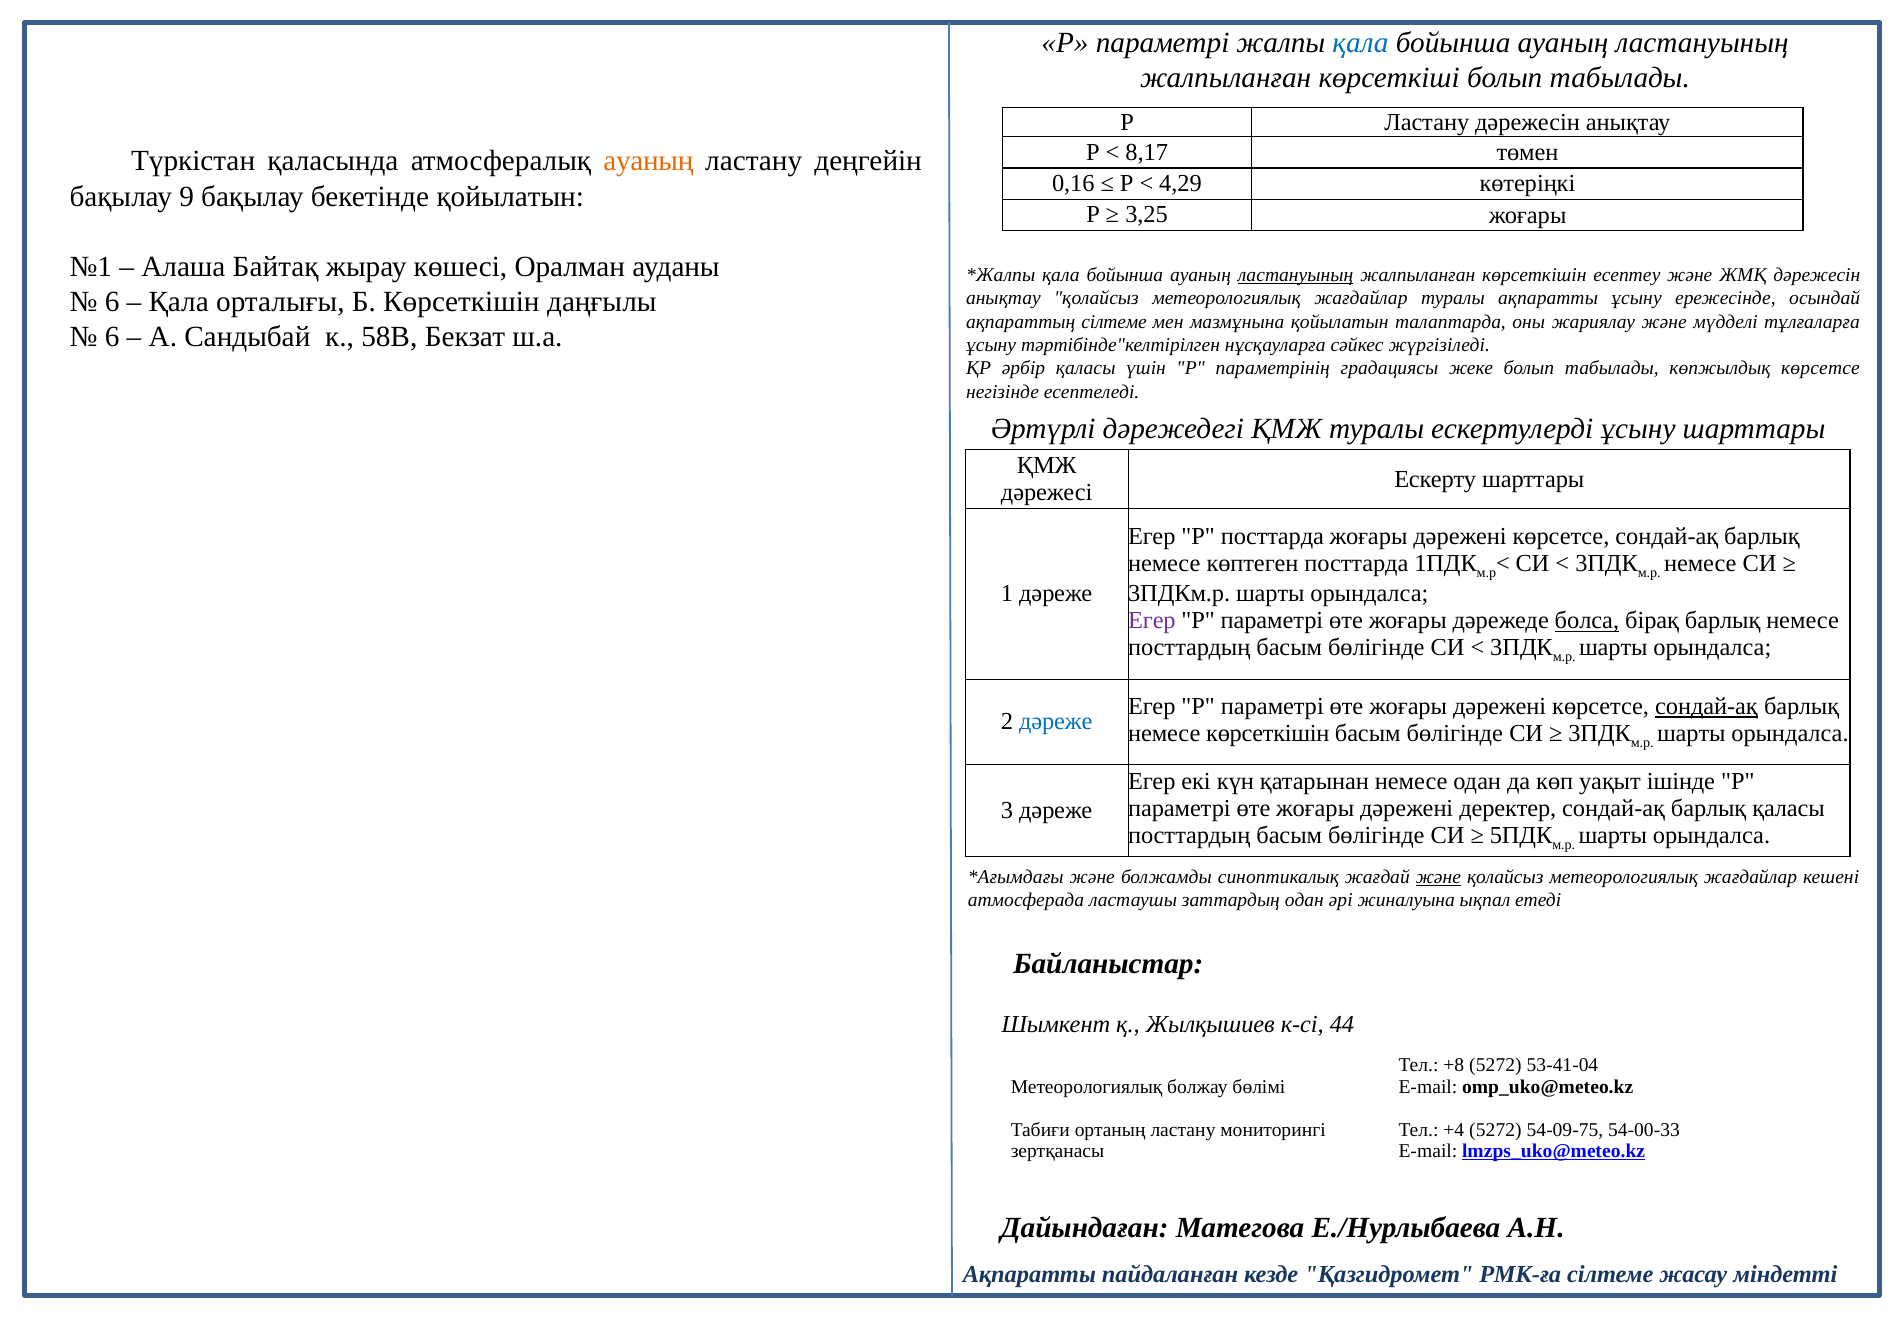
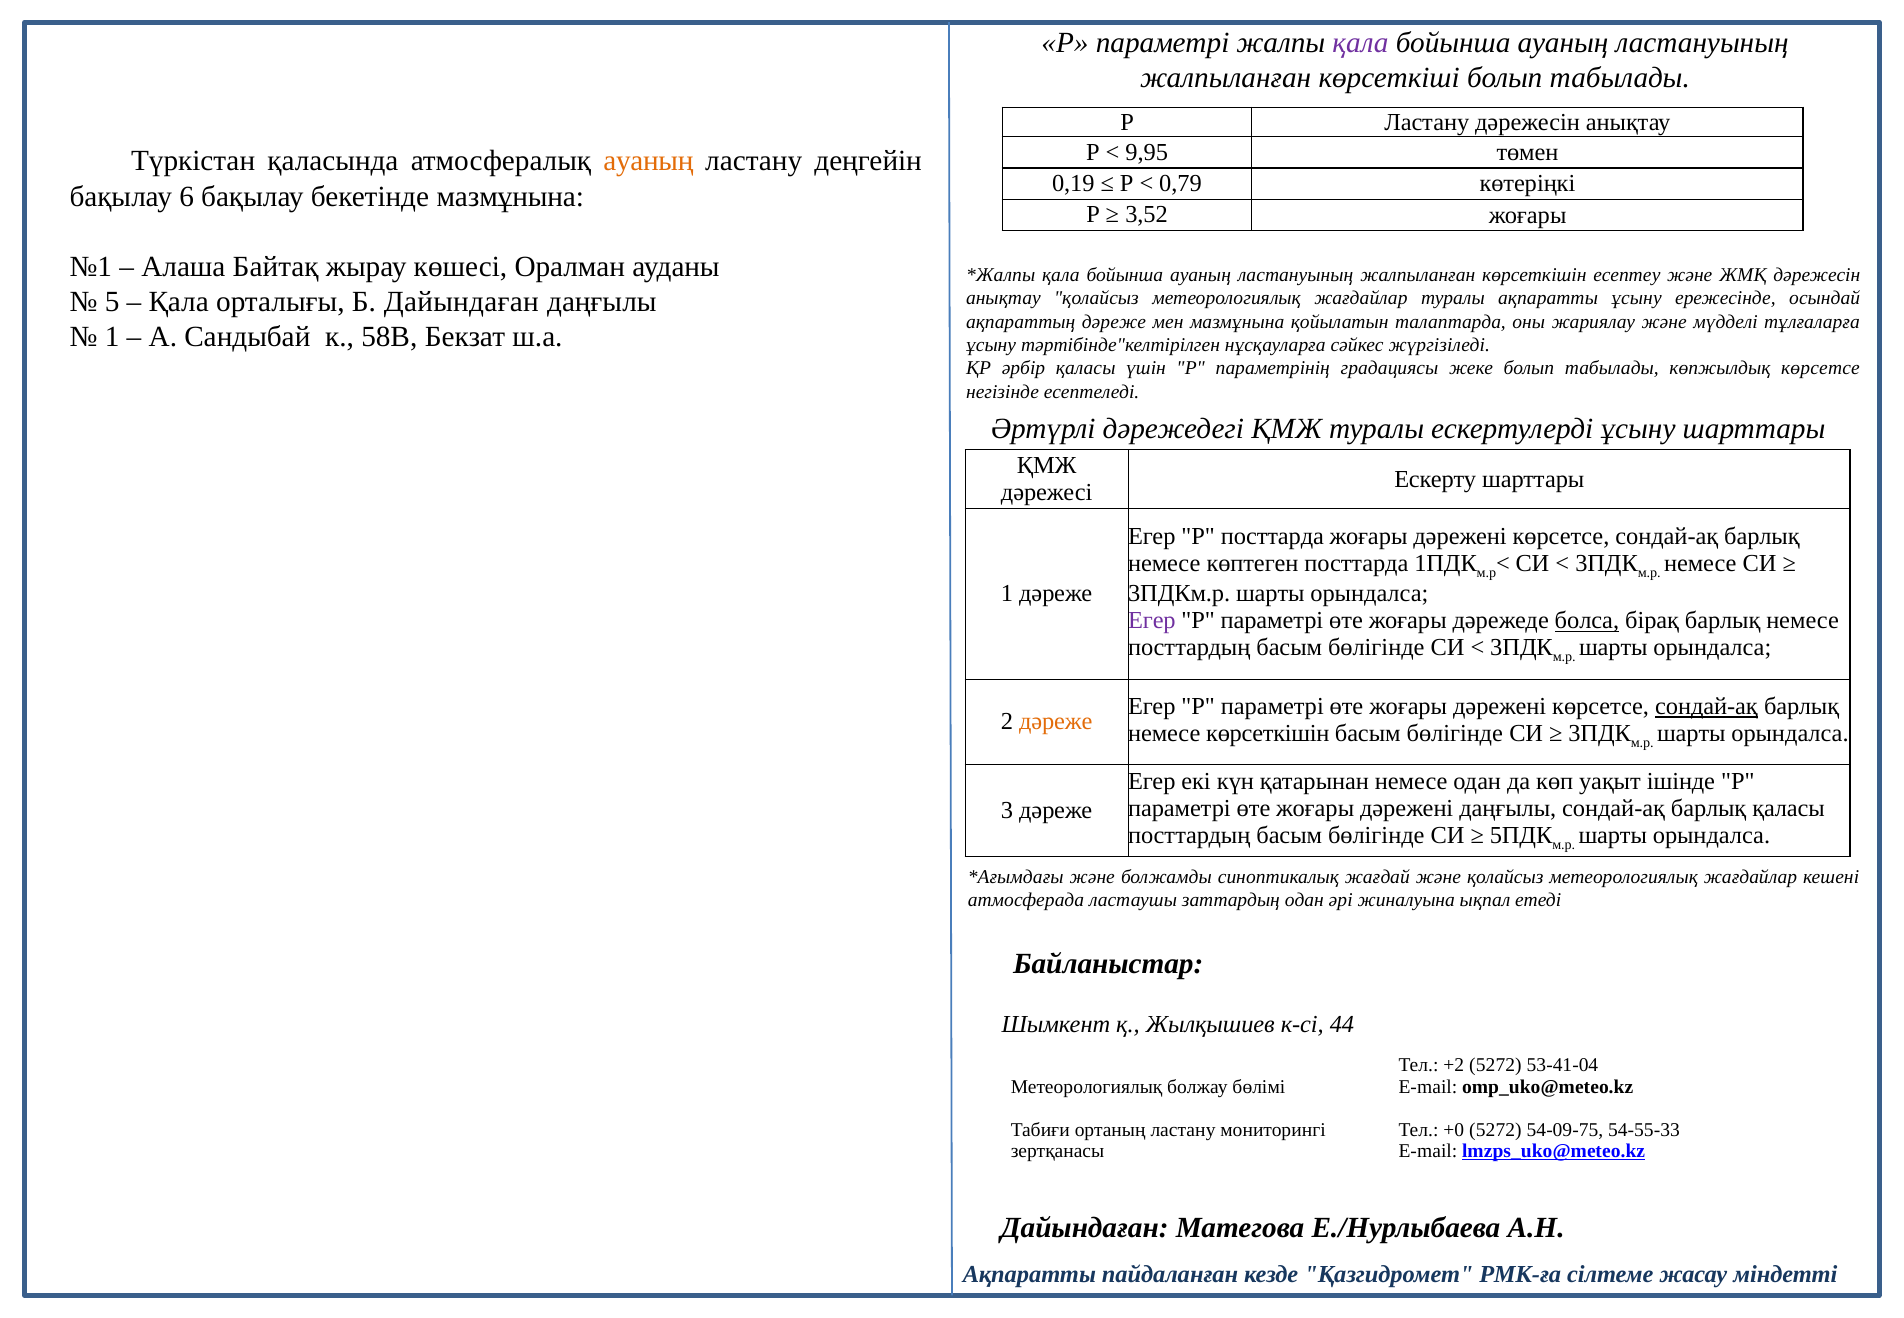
қала colour: blue -> purple (1360, 43)
8,17: 8,17 -> 9,95 (1147, 152)
0,16: 0,16 -> 0,19 (1073, 183)
4,29: 4,29 -> 0,79 (1181, 183)
9: 9 -> 6 (187, 196)
бекетінде қойылатын: қойылатын -> мазмұнына (510, 196)
3,25: 3,25 -> 3,52 (1146, 215)
ластануының underline: present -> none (1296, 275)
6: 6 -> 5 (112, 302)
Б Көрсеткішін: Көрсеткішін -> Дайындаған (461, 302)
ақпараттың сілтеме: сілтеме -> дәреже (1114, 322)
6: 6 -> 1 (112, 337)
дәреже colour: blue -> orange (1056, 722)
дәрежені деректер: деректер -> даңғылы (1508, 809)
және underline: present -> none (1438, 877)
+8: +8 -> +2 (1454, 1065)
+4: +4 -> +0 (1454, 1130)
54-00-33: 54-00-33 -> 54-55-33 (1644, 1130)
